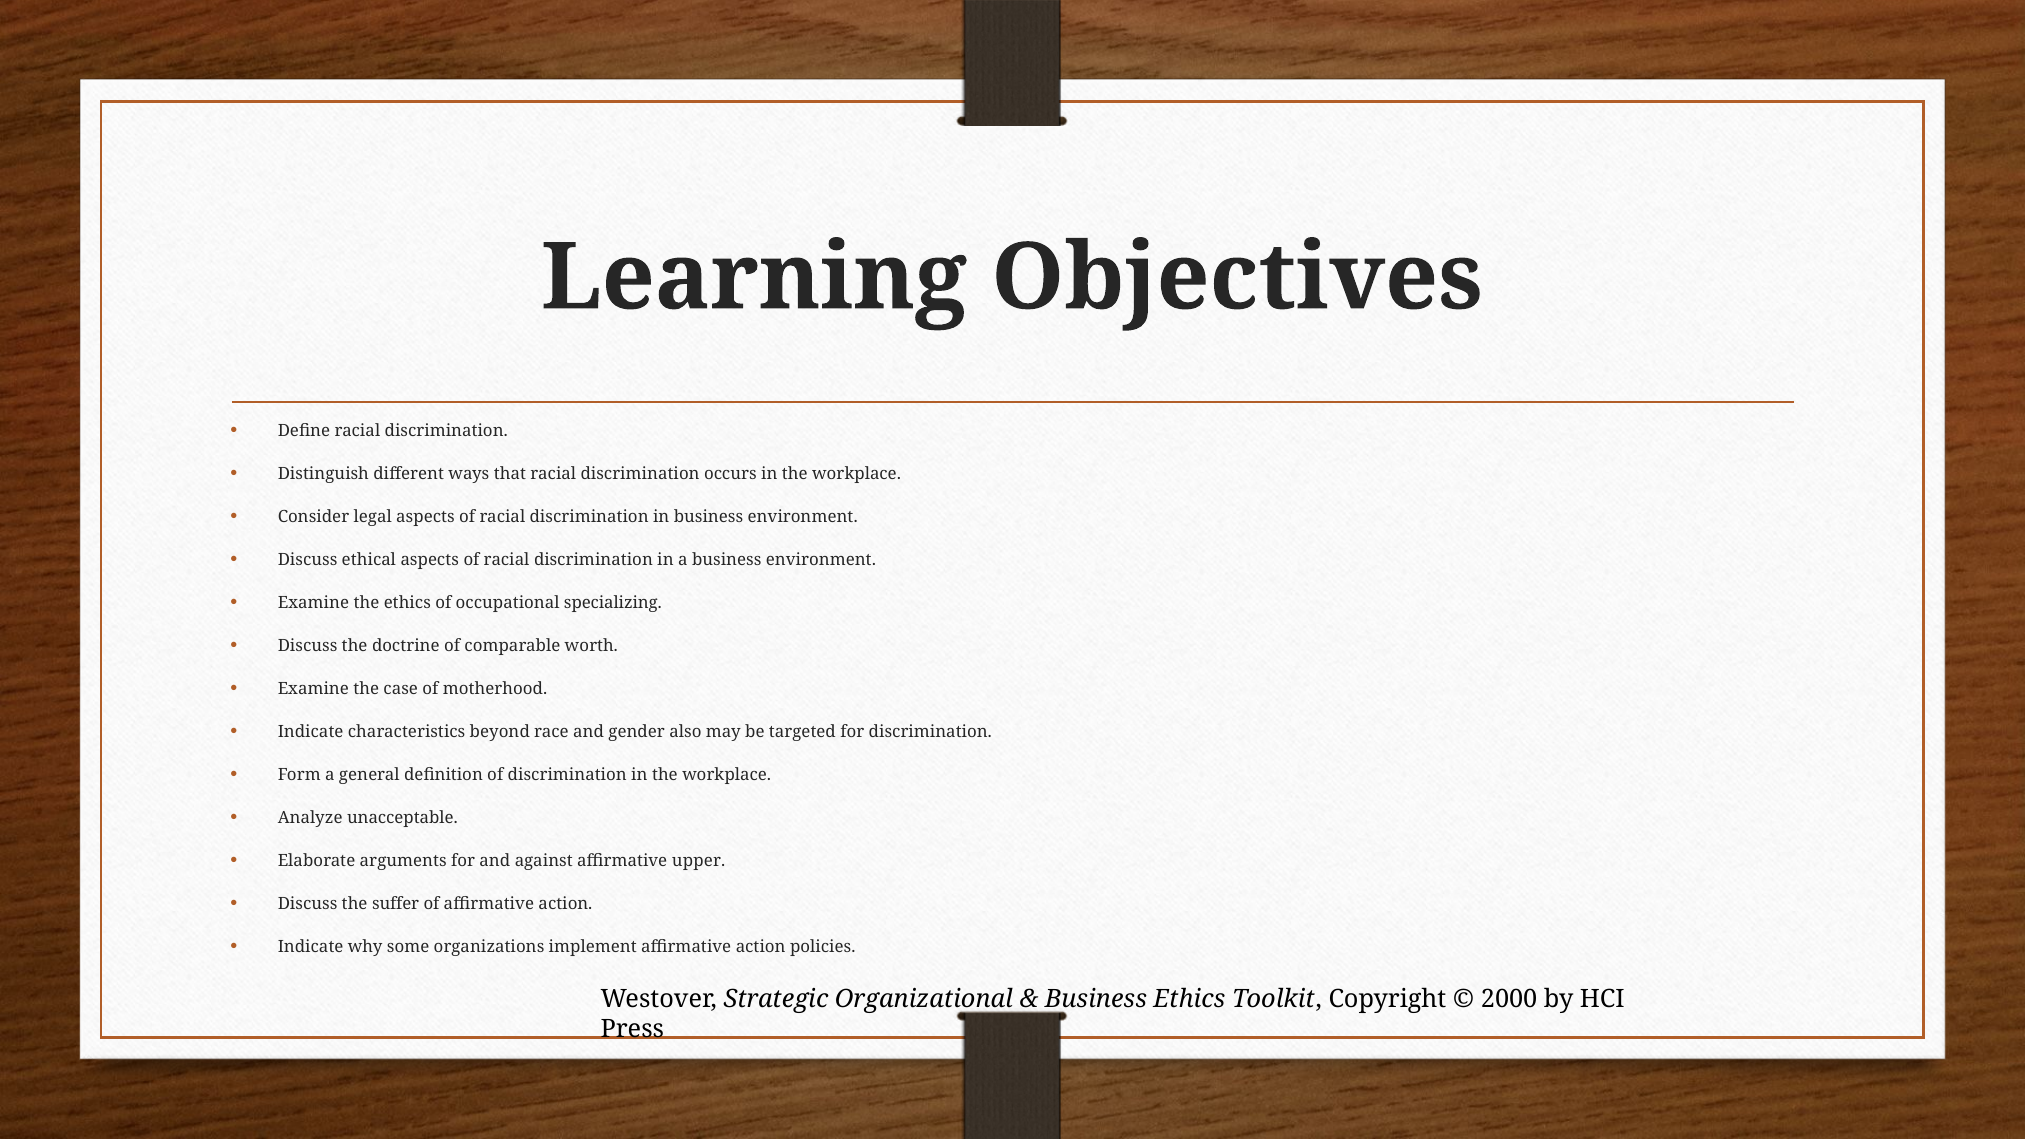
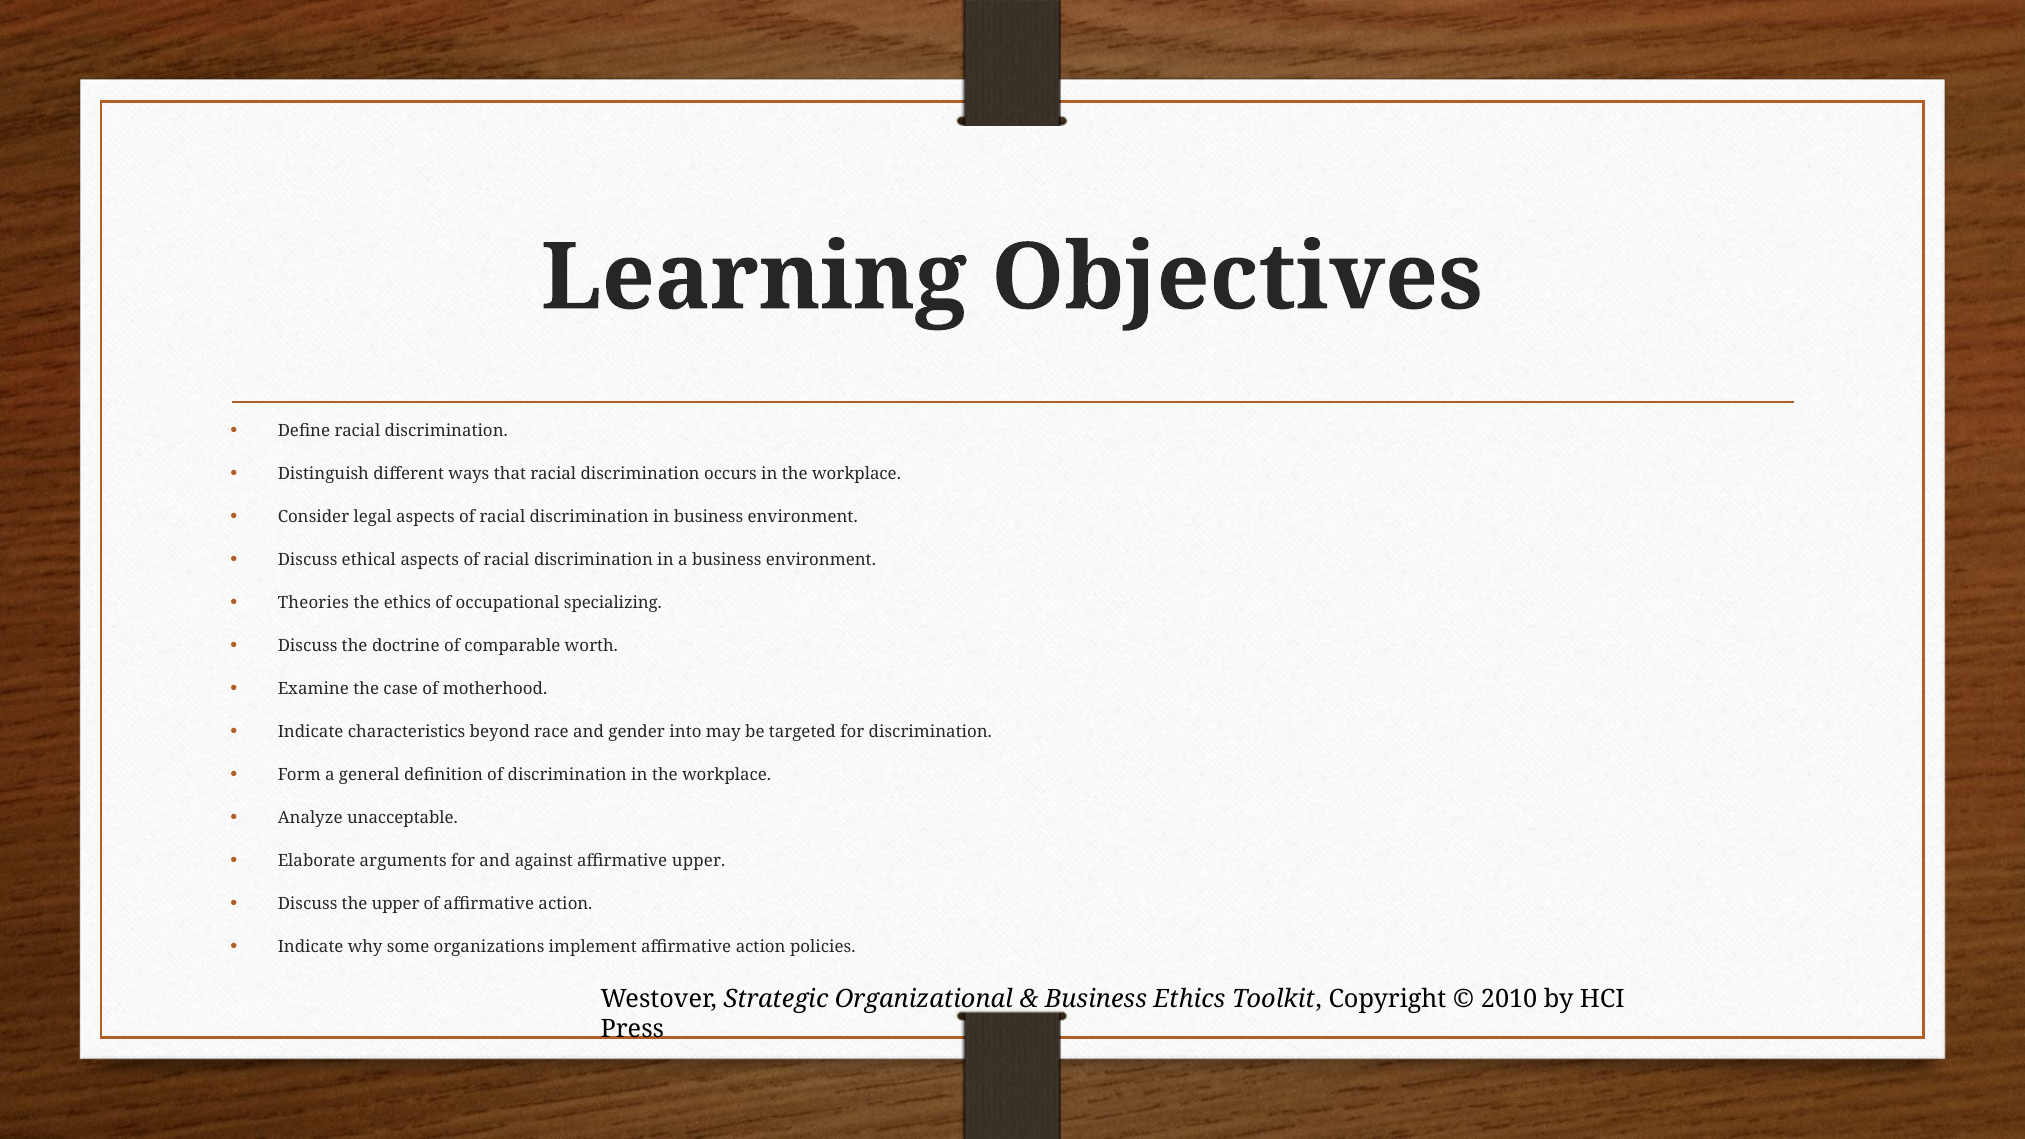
Examine: Examine -> Theories (313, 603)
also: also -> into (685, 732)
the suffer: suffer -> upper (396, 904)
2000: 2000 -> 2010 (1509, 999)
